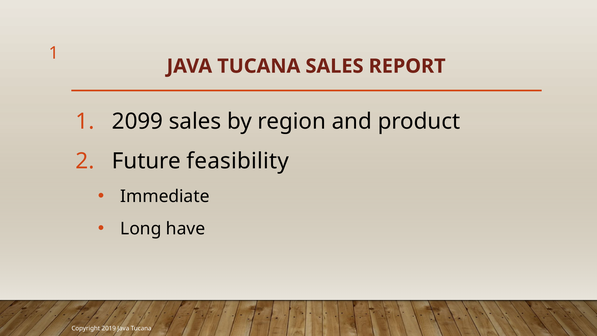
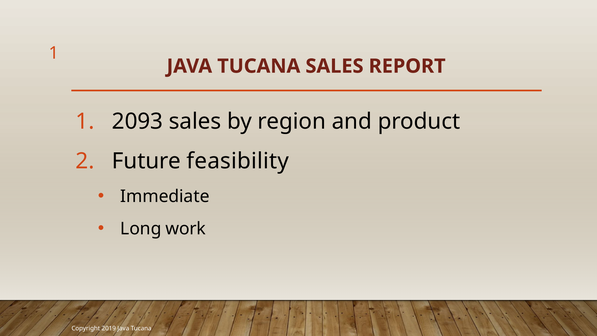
2099: 2099 -> 2093 (138, 121)
have: have -> work (186, 229)
